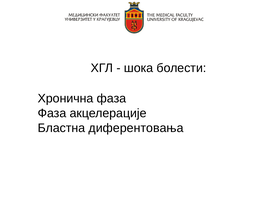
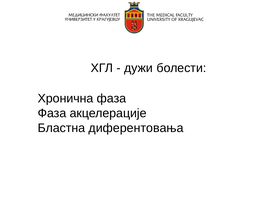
шока: шока -> дужи (138, 68)
